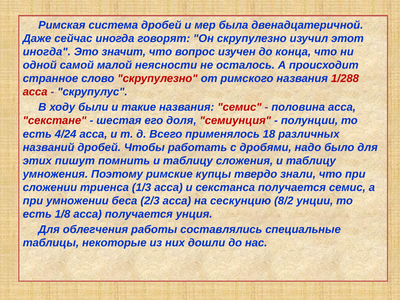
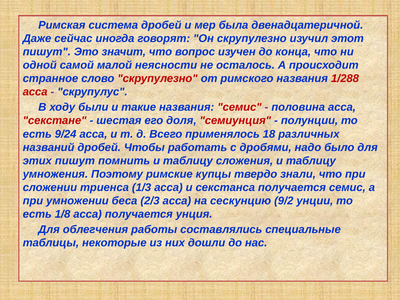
иногда: иногда -> пишут (47, 52)
4/24: 4/24 -> 9/24 (66, 134)
8/2: 8/2 -> 9/2 (284, 201)
